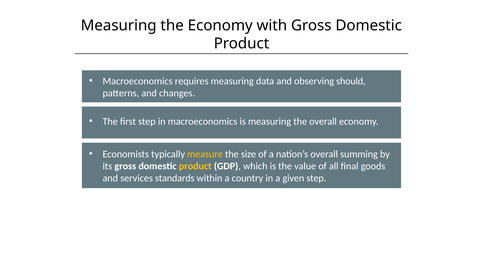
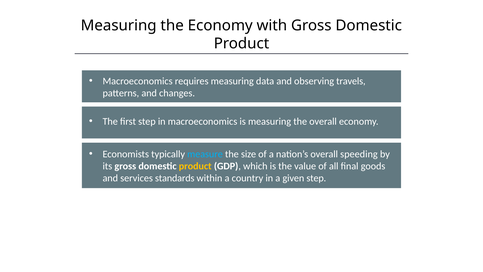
should: should -> travels (351, 81)
measure colour: yellow -> light blue (205, 154)
summing: summing -> speeding (359, 154)
